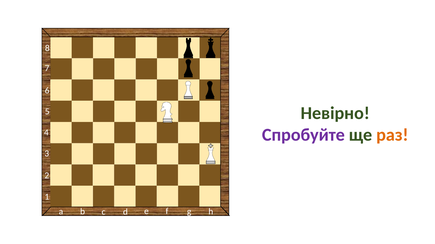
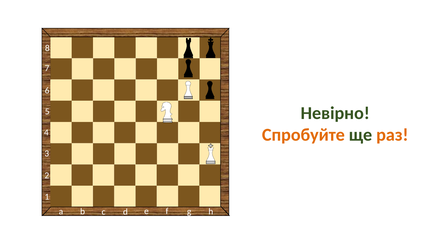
Спробуйте colour: purple -> orange (303, 135)
